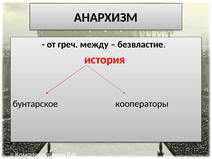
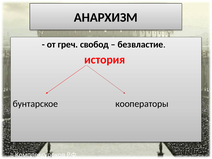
между: между -> свобод (94, 44)
